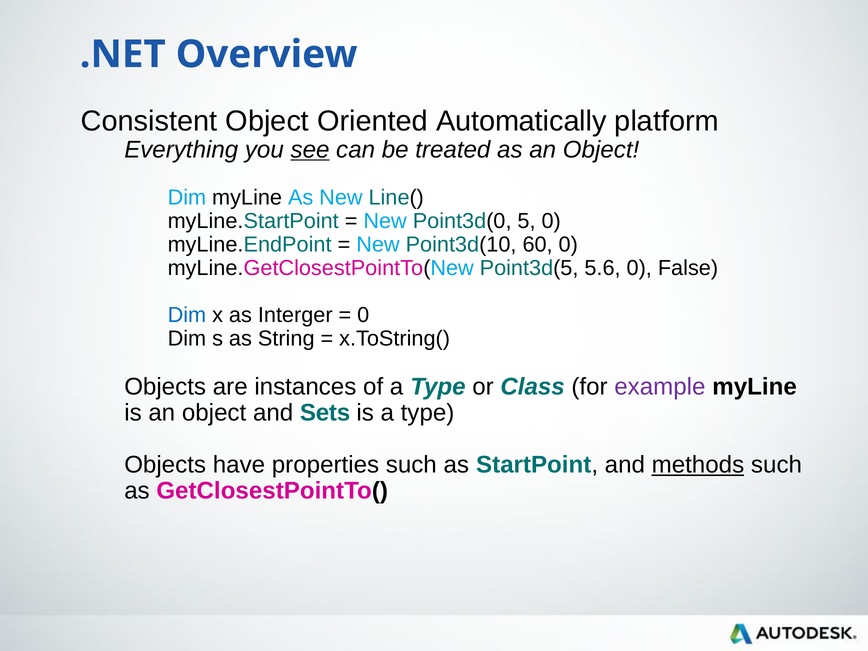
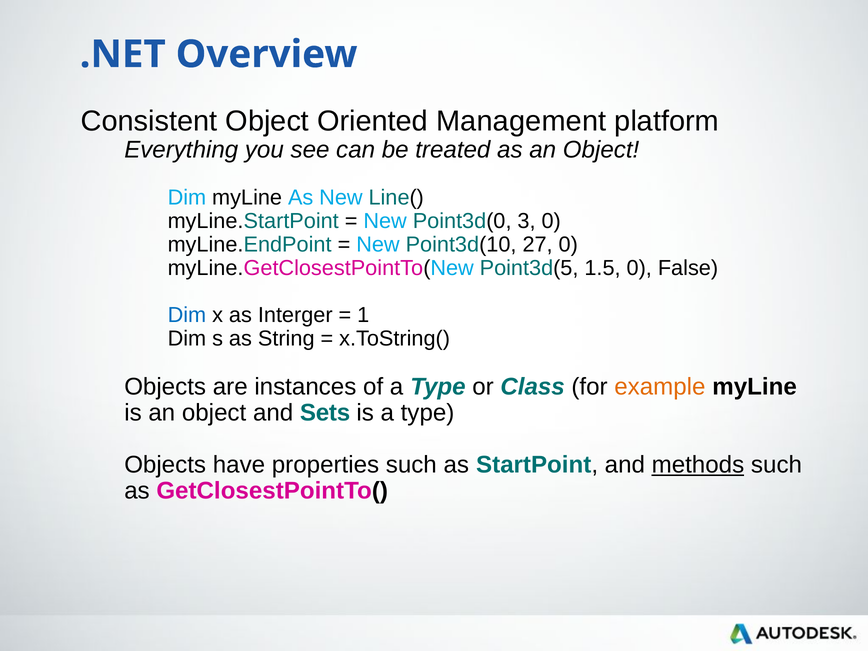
Automatically: Automatically -> Management (521, 121)
see underline: present -> none (310, 150)
5: 5 -> 3 (527, 221)
60: 60 -> 27 (538, 245)
5.6: 5.6 -> 1.5 (603, 268)
0: 0 -> 1 (363, 315)
example colour: purple -> orange (660, 387)
